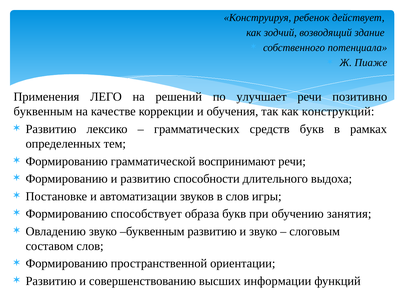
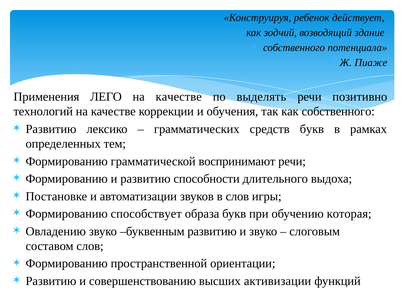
ЛЕГО на решений: решений -> качестве (179, 97)
улучшает: улучшает -> выделять (261, 97)
буквенным: буквенным -> технологий (43, 111)
как конструкций: конструкций -> собственного (338, 111)
занятия: занятия -> которая (349, 214)
информации: информации -> активизации (278, 281)
